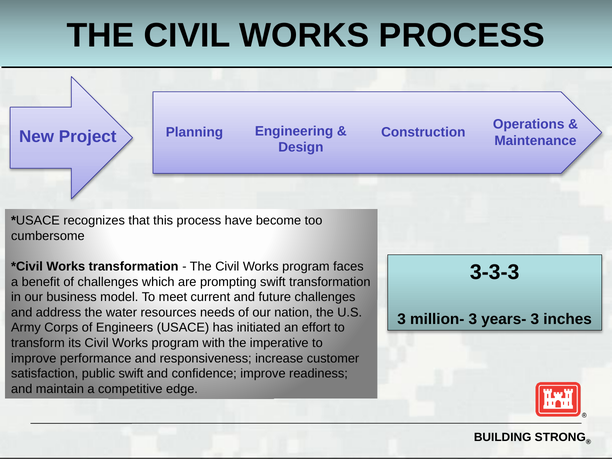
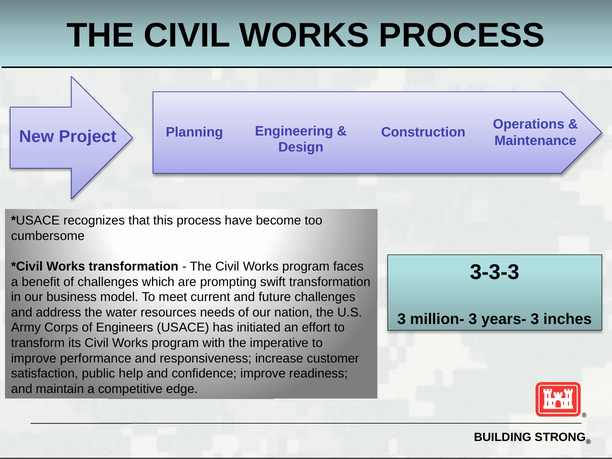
public swift: swift -> help (131, 374)
